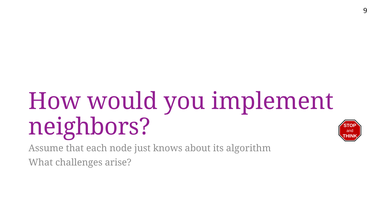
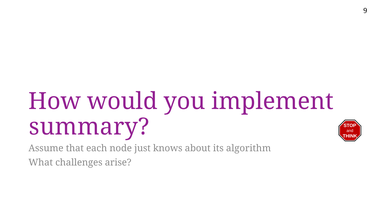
neighbors: neighbors -> summary (89, 126)
